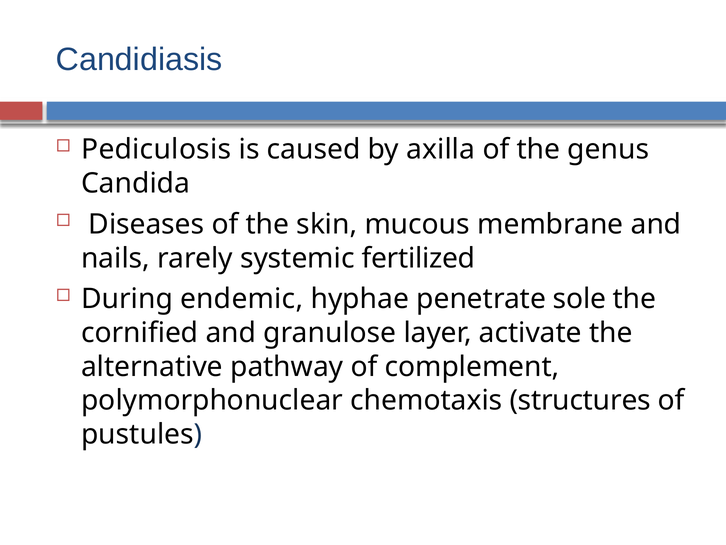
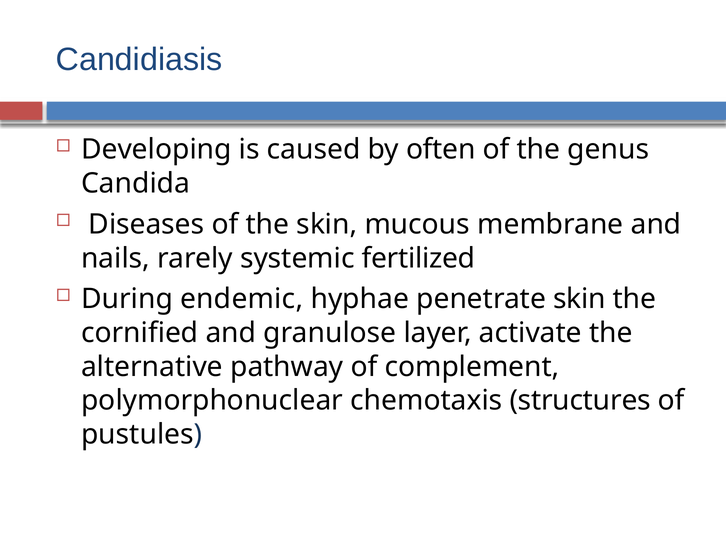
Pediculosis: Pediculosis -> Developing (156, 149)
axilla: axilla -> often (441, 149)
penetrate sole: sole -> skin (579, 299)
